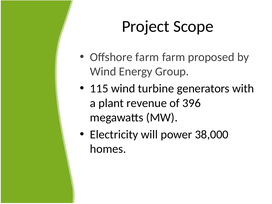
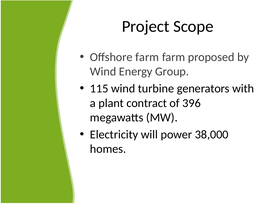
revenue: revenue -> contract (147, 103)
